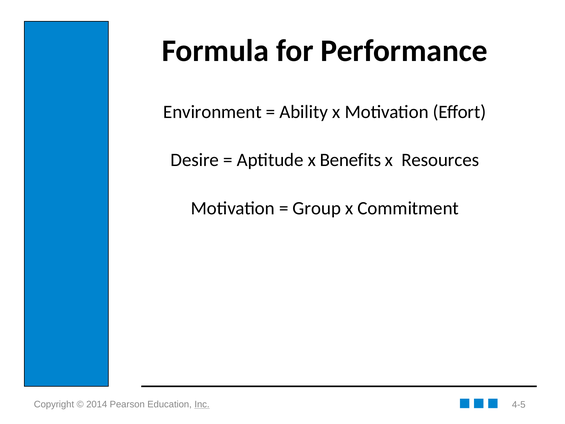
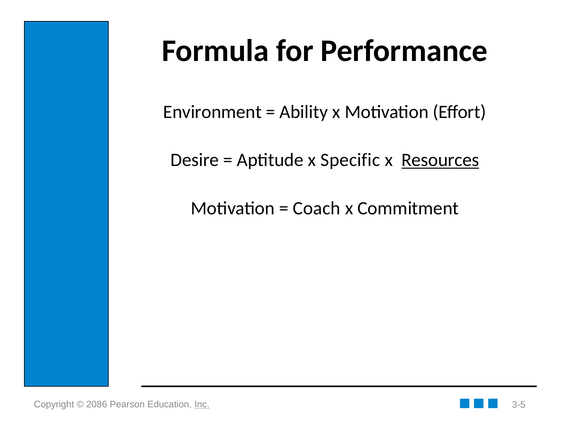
Benefits: Benefits -> Specific (350, 160)
Resources underline: none -> present (440, 160)
Group: Group -> Coach (317, 208)
2014: 2014 -> 2086 (97, 404)
4-5: 4-5 -> 3-5 (519, 405)
